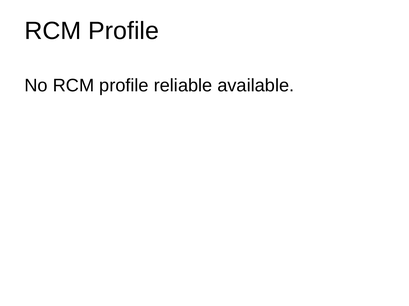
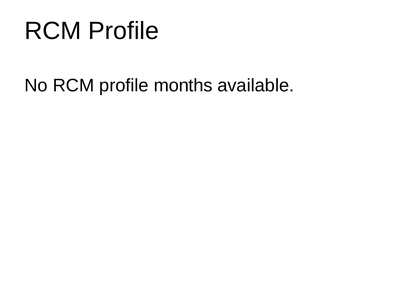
reliable: reliable -> months (183, 86)
